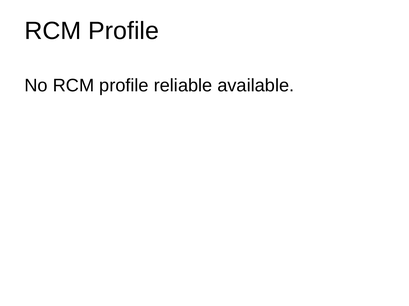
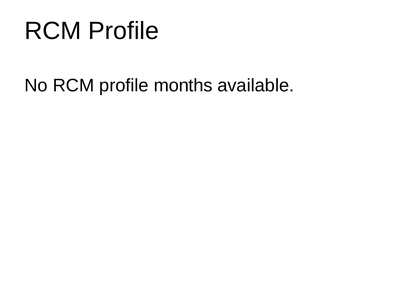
reliable: reliable -> months (183, 86)
